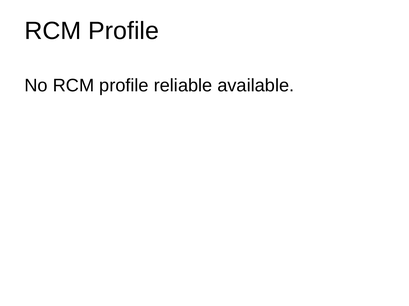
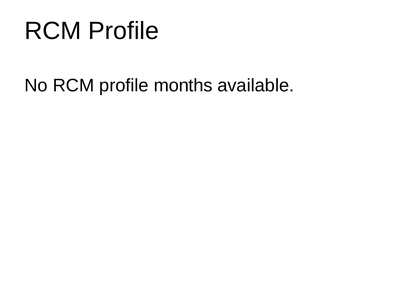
reliable: reliable -> months (183, 86)
